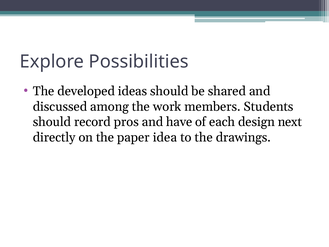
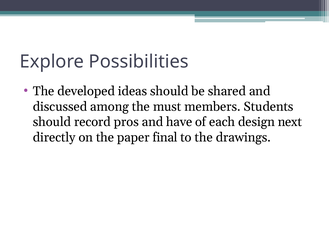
work: work -> must (167, 107)
idea: idea -> final (165, 137)
